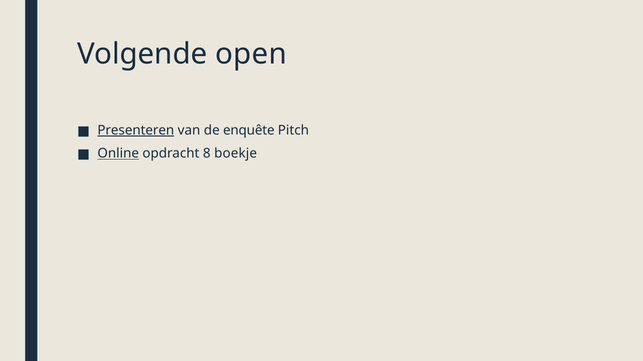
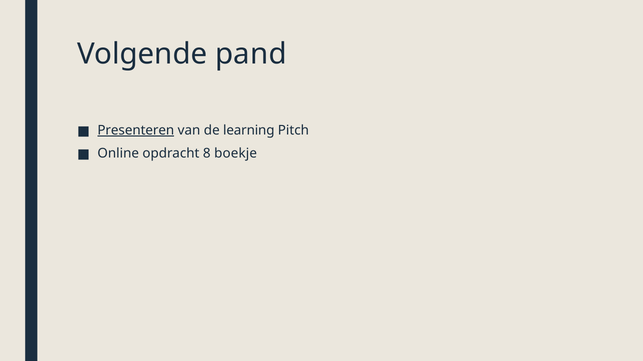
open: open -> pand (251, 54)
enquête: enquête -> learning (249, 131)
Online underline: present -> none (118, 154)
